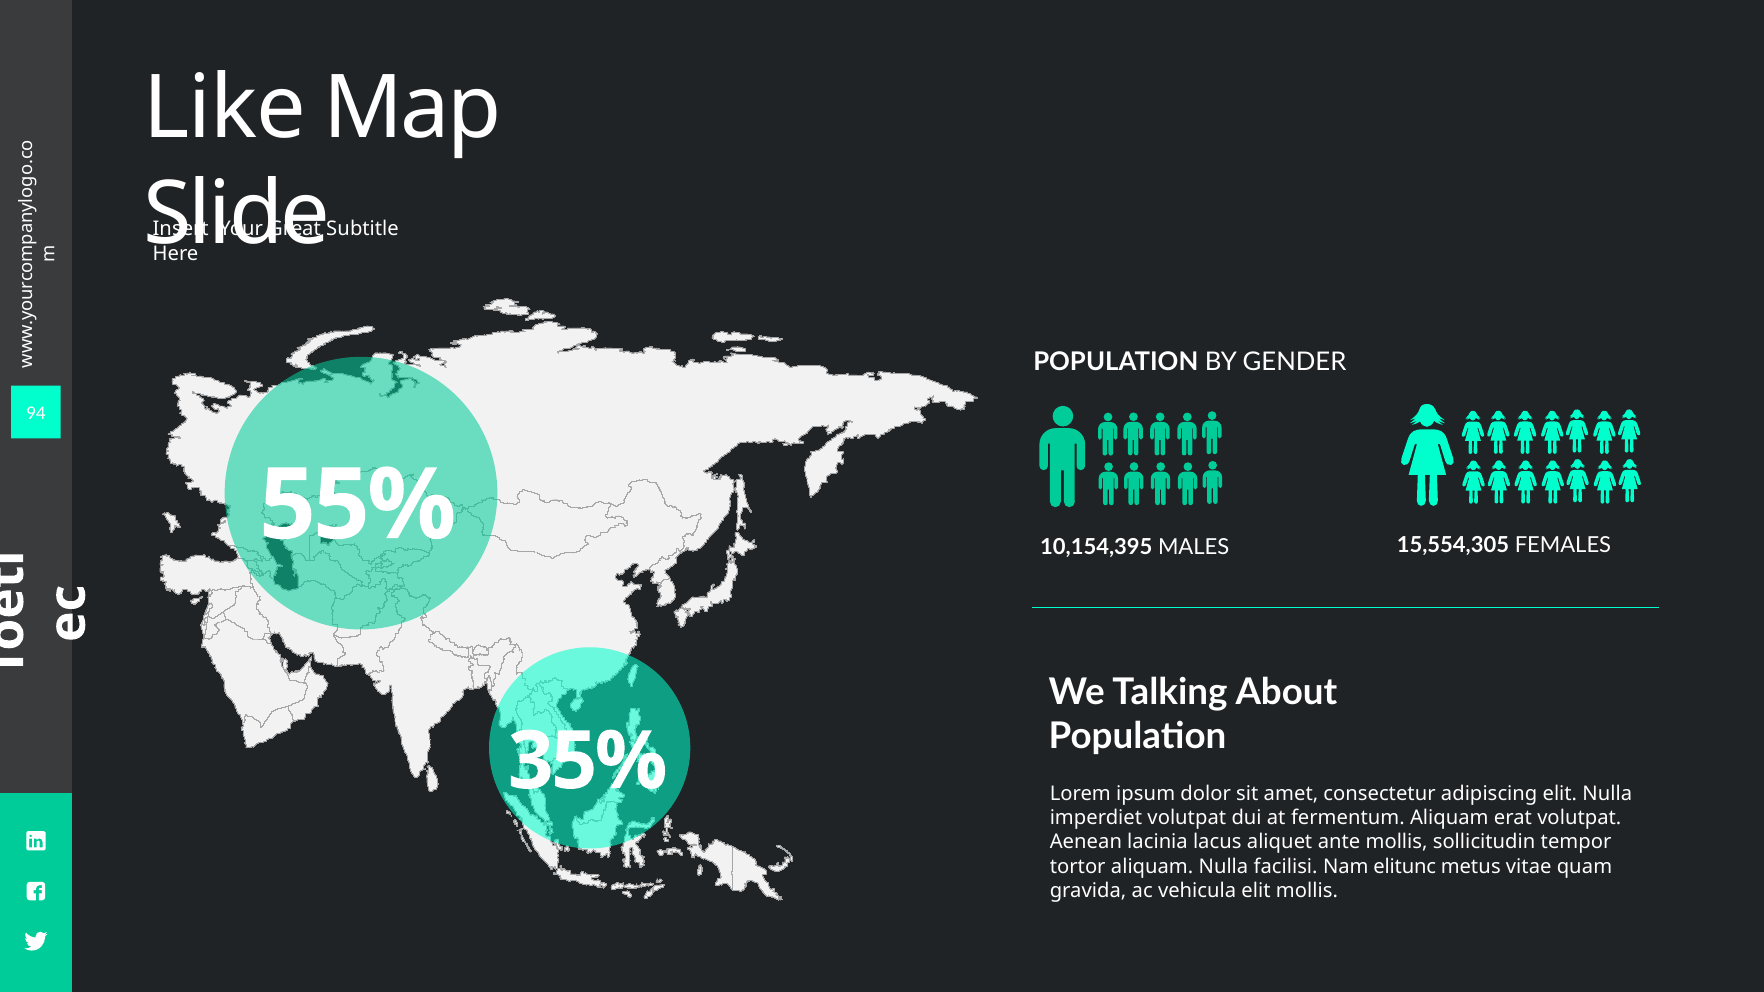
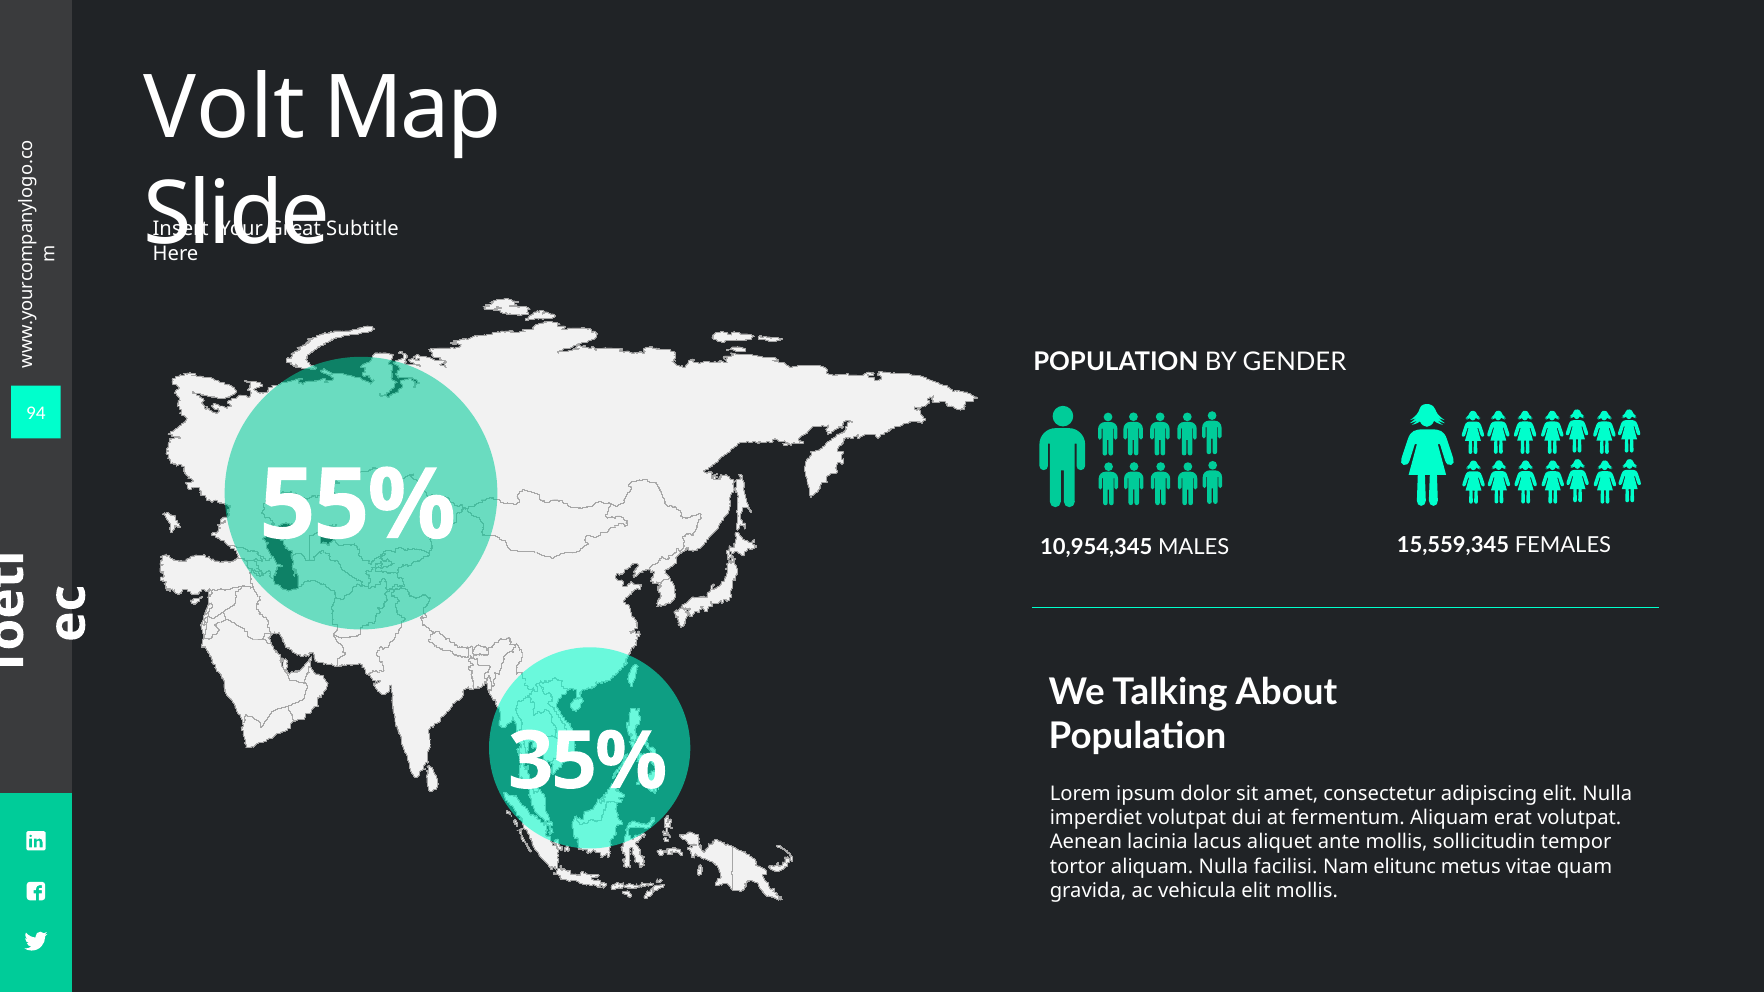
Like: Like -> Volt (224, 109)
10,154,395: 10,154,395 -> 10,954,345 (1096, 548)
15,554,305: 15,554,305 -> 15,559,345 (1453, 546)
